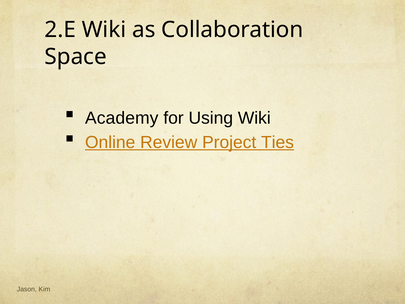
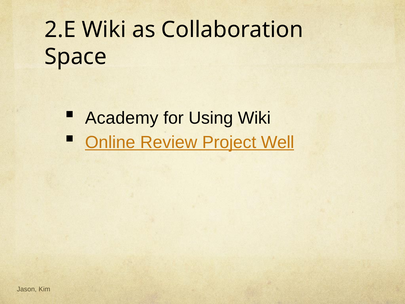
Ties: Ties -> Well (278, 142)
